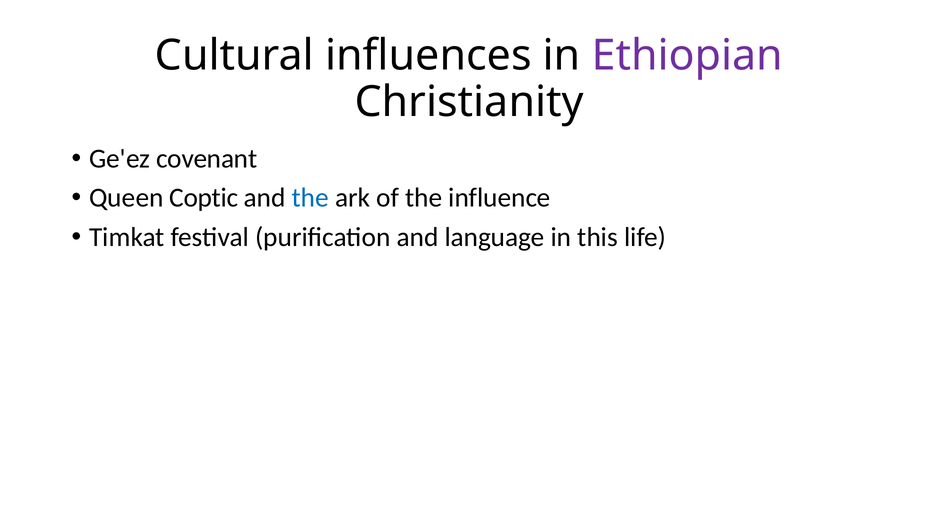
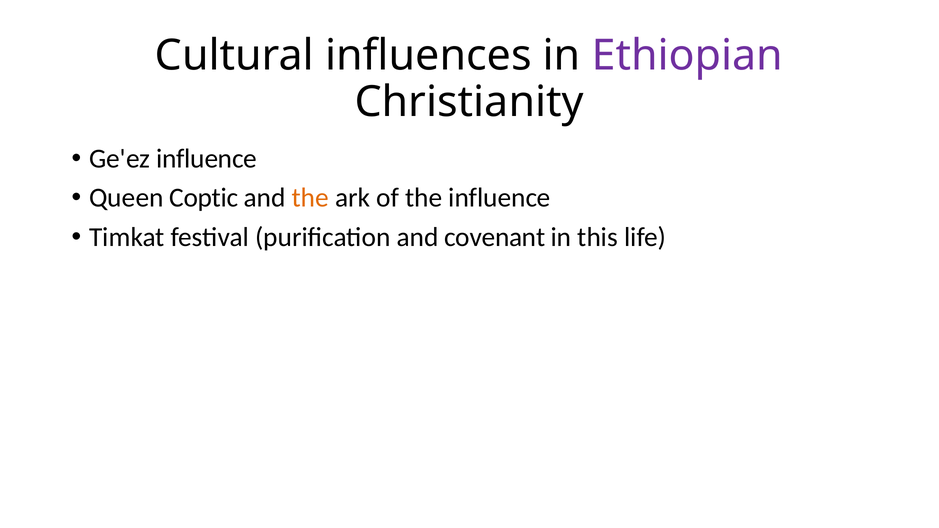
Ge'ez covenant: covenant -> influence (207, 159)
the colour: blue -> orange (310, 198)
language: language -> covenant (495, 237)
